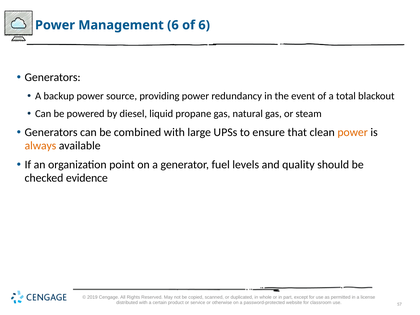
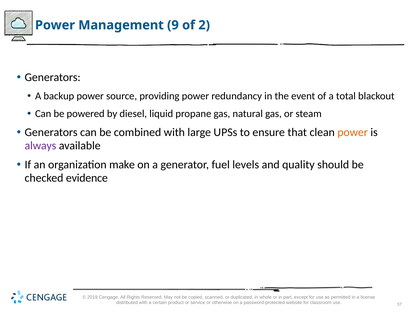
Management 6: 6 -> 9 (173, 25)
of 6: 6 -> 2 (204, 25)
always colour: orange -> purple (40, 146)
point: point -> make (122, 165)
